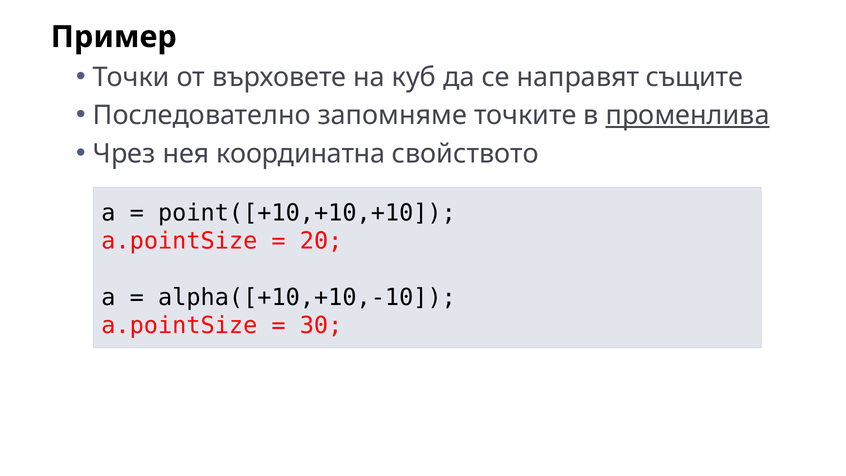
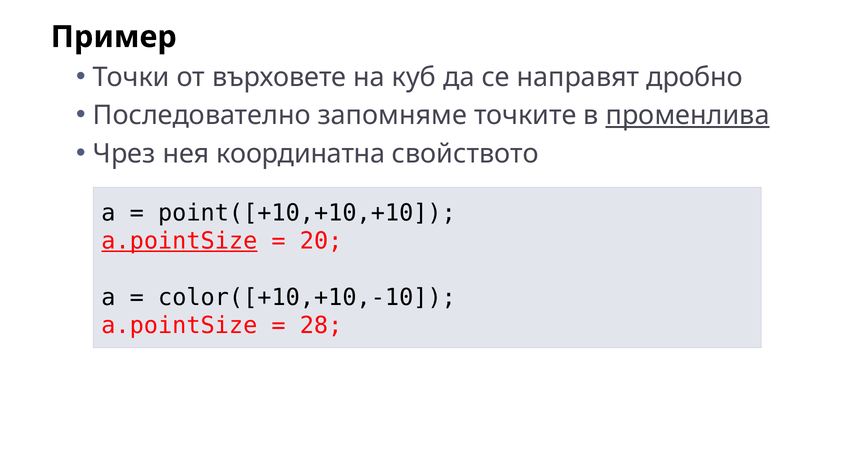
същите: същите -> дробно (695, 77)
a.pointSize underline: none -> present (179, 241)
alpha([+10,+10,-10: alpha([+10,+10,-10 -> color([+10,+10,-10 (307, 297)
30: 30 -> 28 (321, 326)
